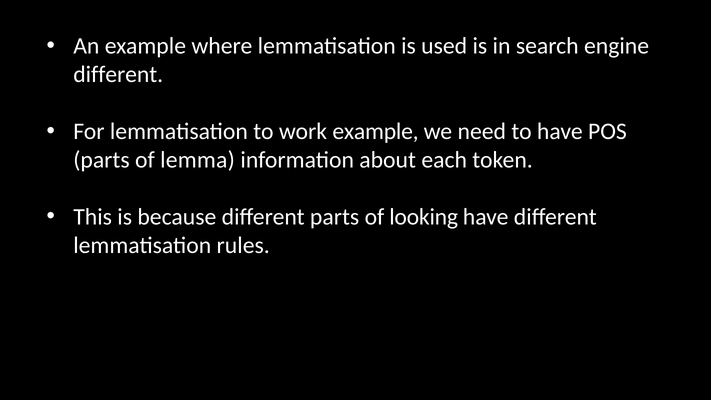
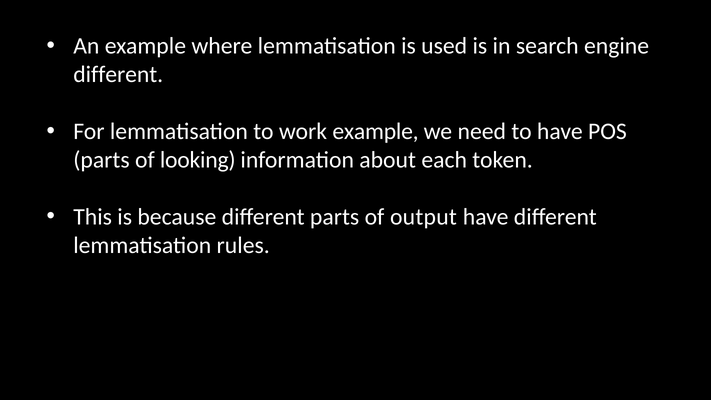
lemma: lemma -> looking (198, 160)
looking: looking -> output (423, 217)
